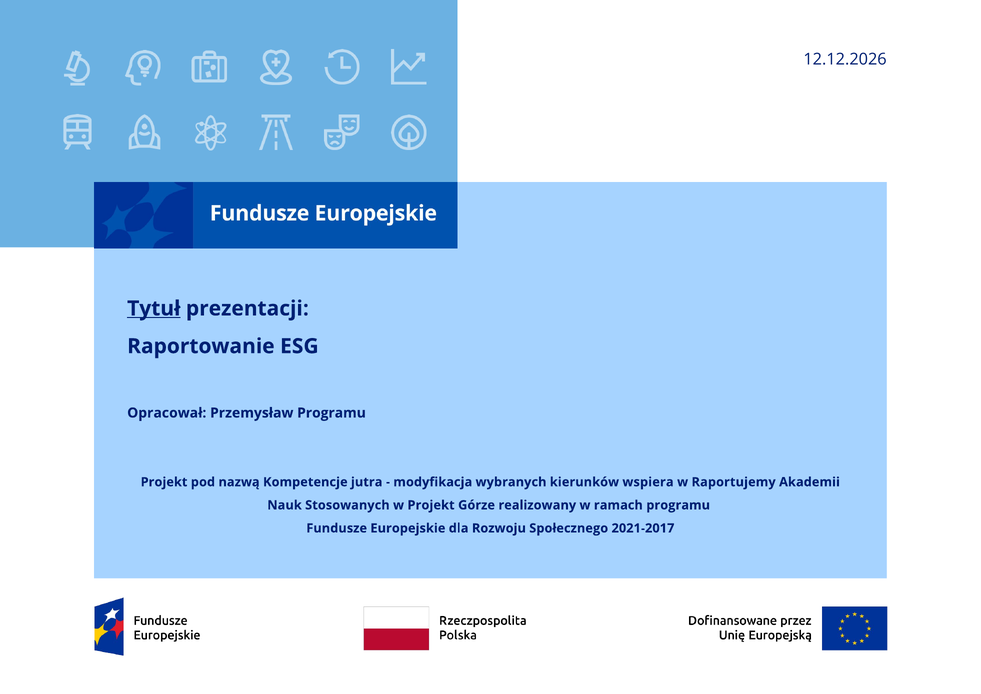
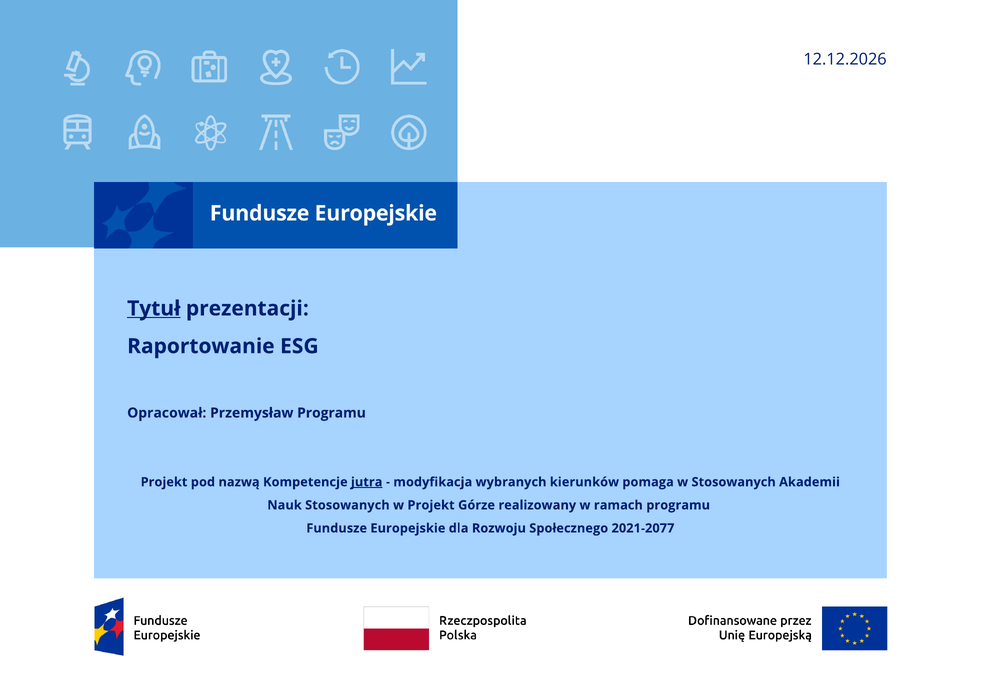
jutra underline: none -> present (367, 482)
wspiera: wspiera -> pomaga (648, 482)
w Raportujemy: Raportujemy -> Stosowanych (734, 482)
2021-2017: 2021-2017 -> 2021-2077 (643, 528)
